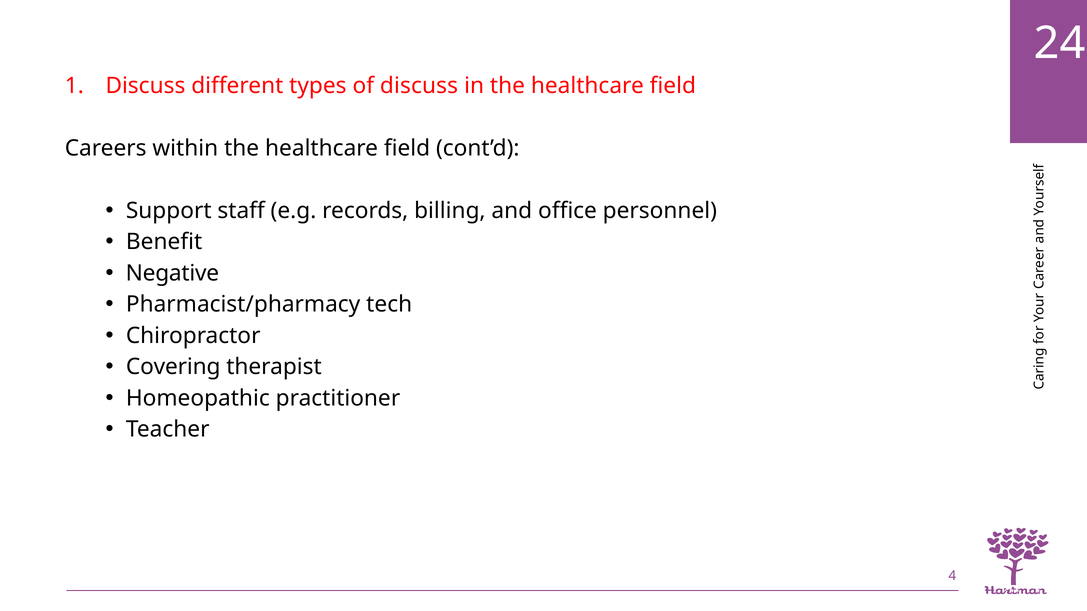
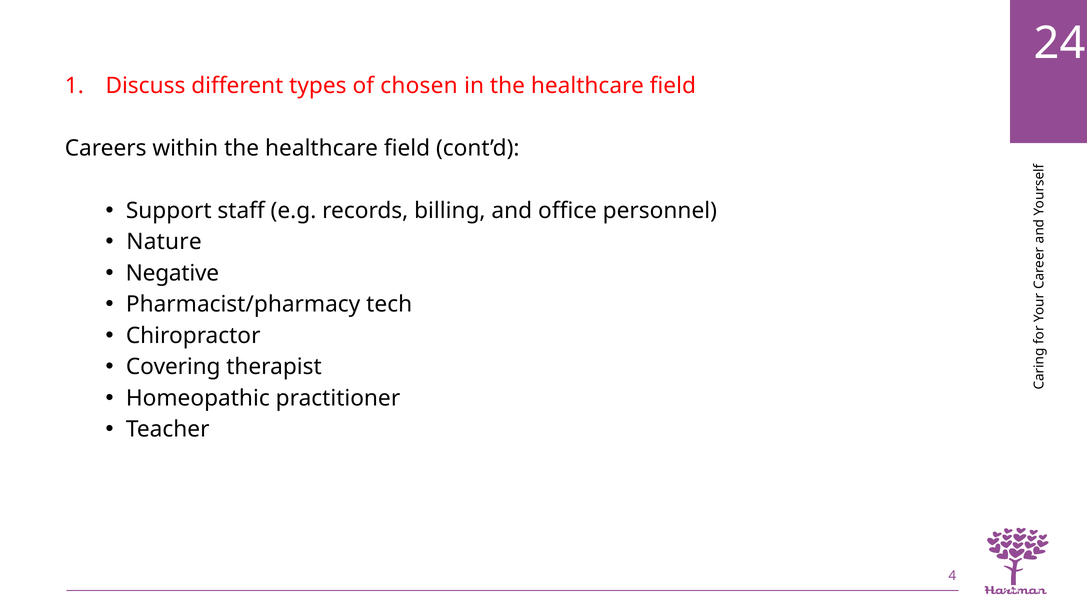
of discuss: discuss -> chosen (419, 86)
Benefit: Benefit -> Nature (164, 242)
